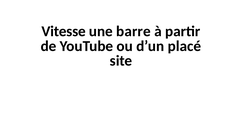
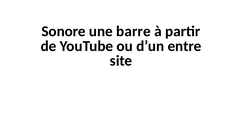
Vitesse: Vitesse -> Sonore (64, 31)
placé: placé -> entre (184, 46)
